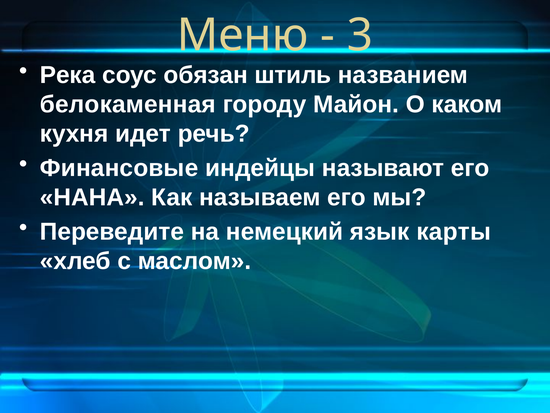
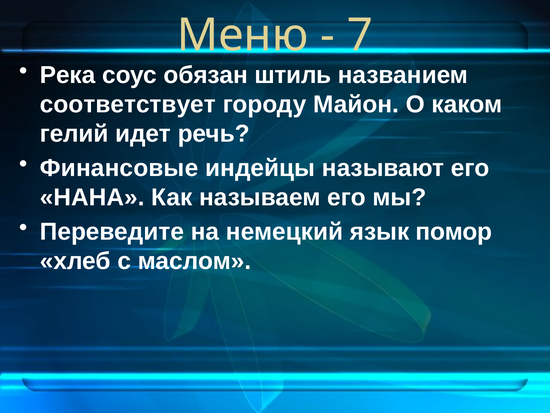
3: 3 -> 7 (360, 35)
белокаменная: белокаменная -> соответствует (128, 104)
кухня: кухня -> гелий (74, 134)
карты: карты -> помор (454, 231)
